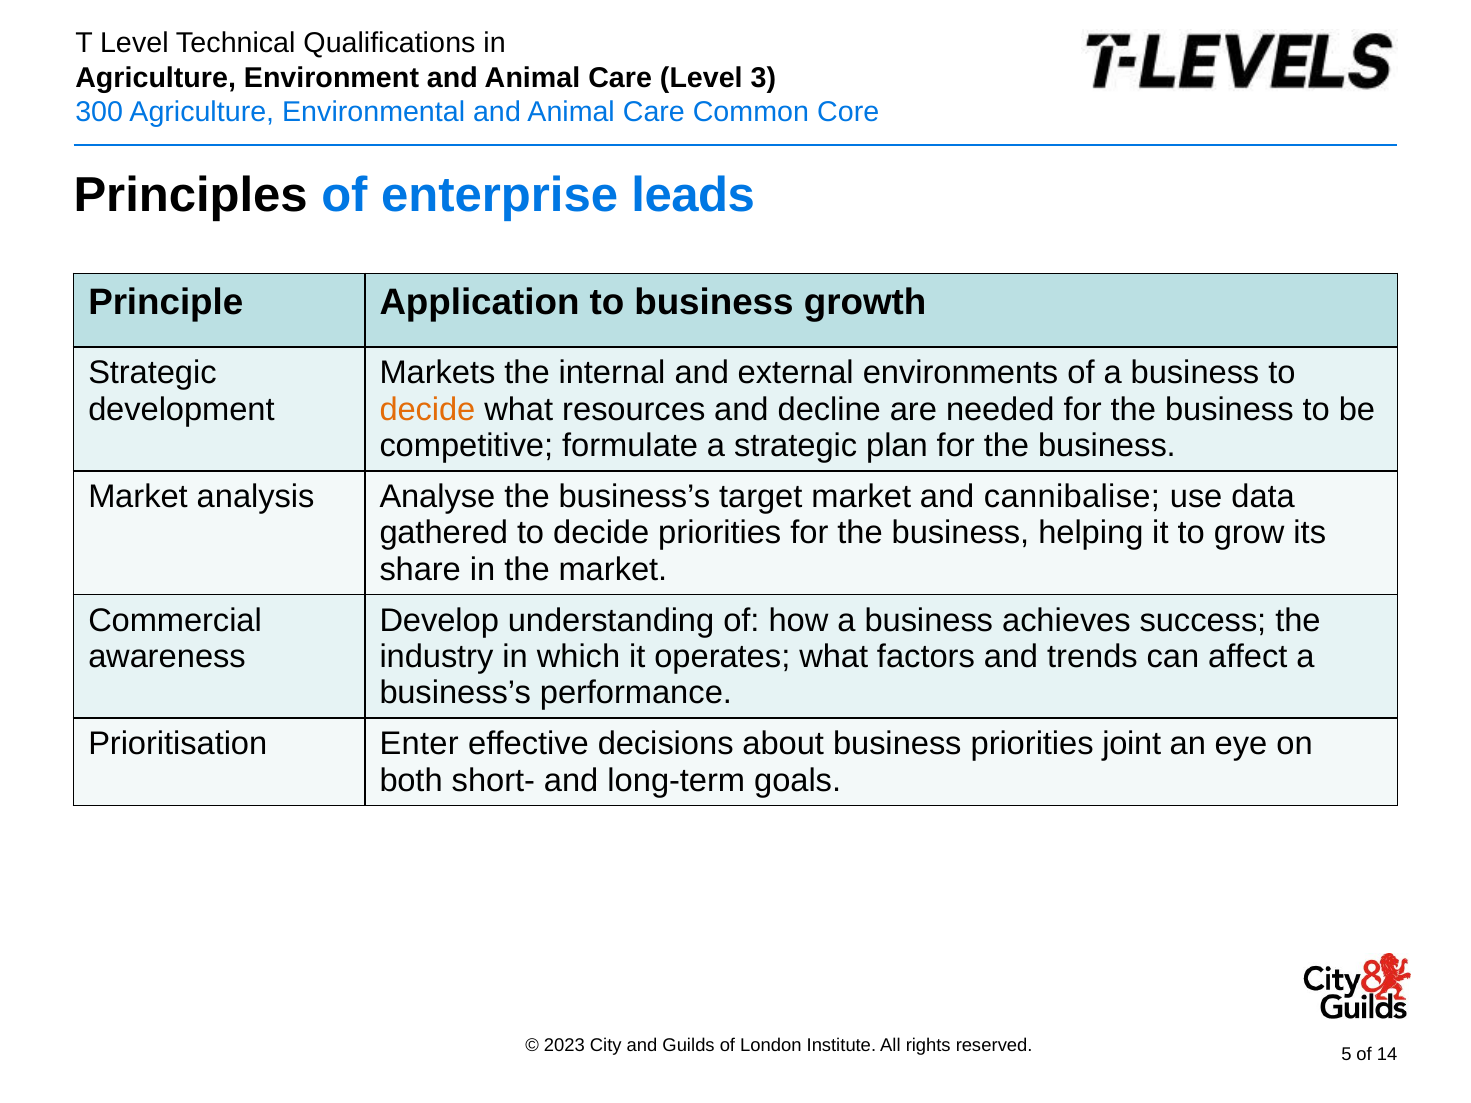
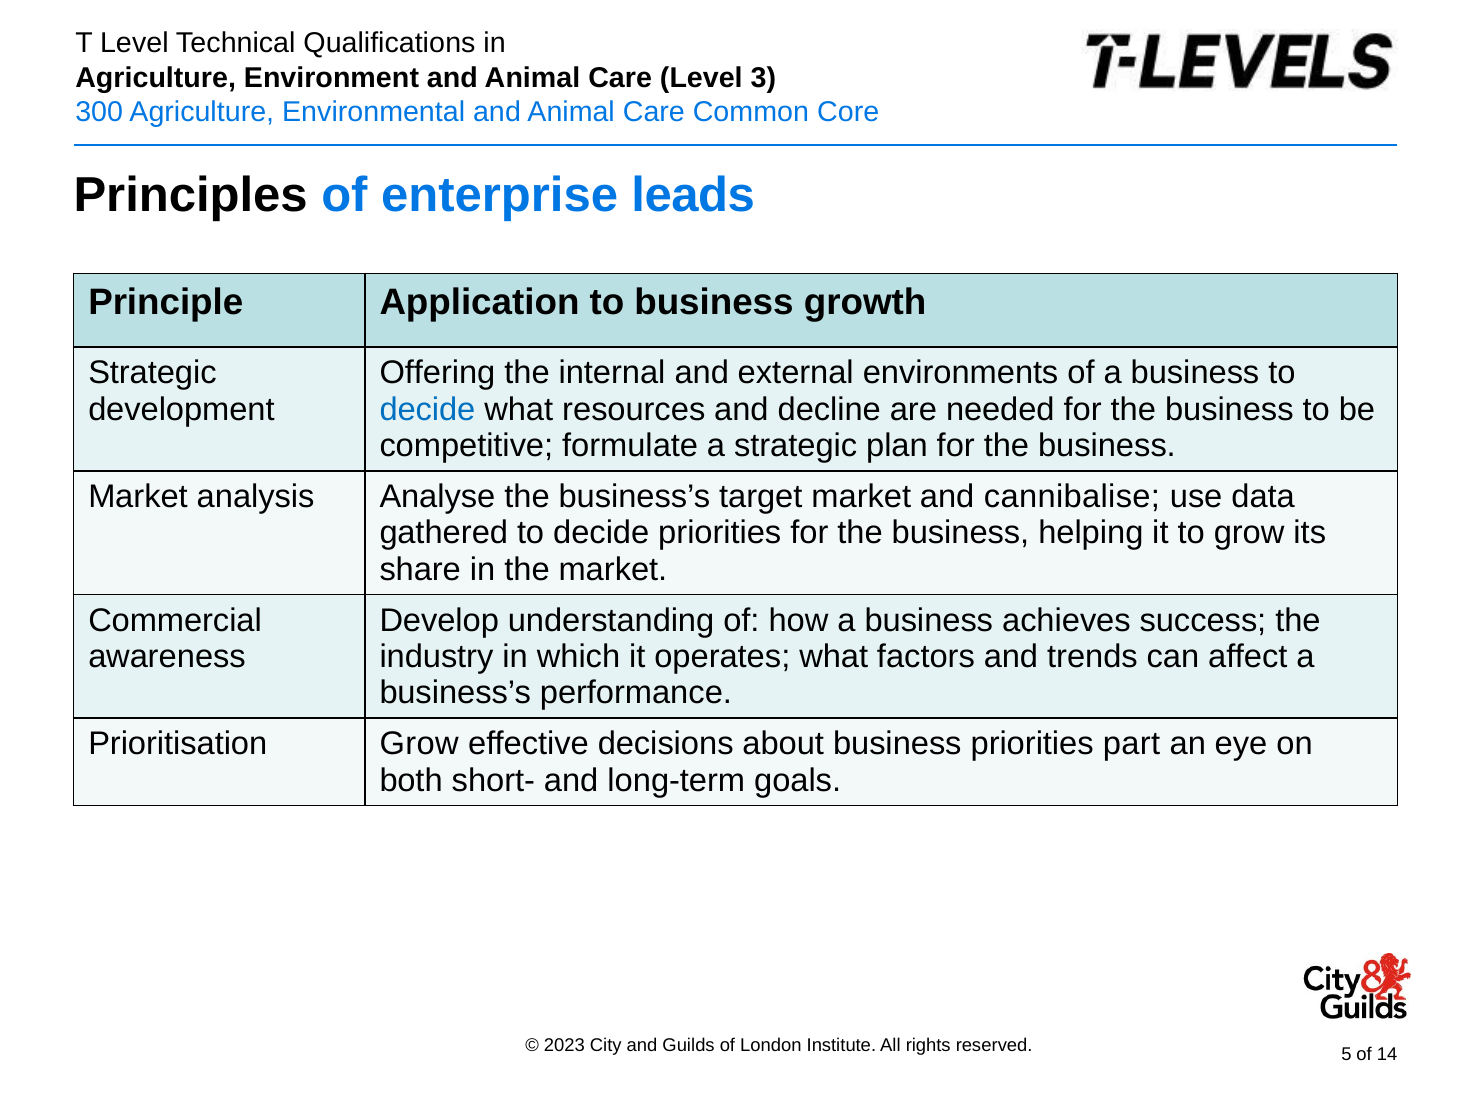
Markets: Markets -> Offering (437, 373)
decide colour: orange -> blue (427, 409)
Prioritisation Enter: Enter -> Grow (419, 744)
joint: joint -> part (1131, 744)
